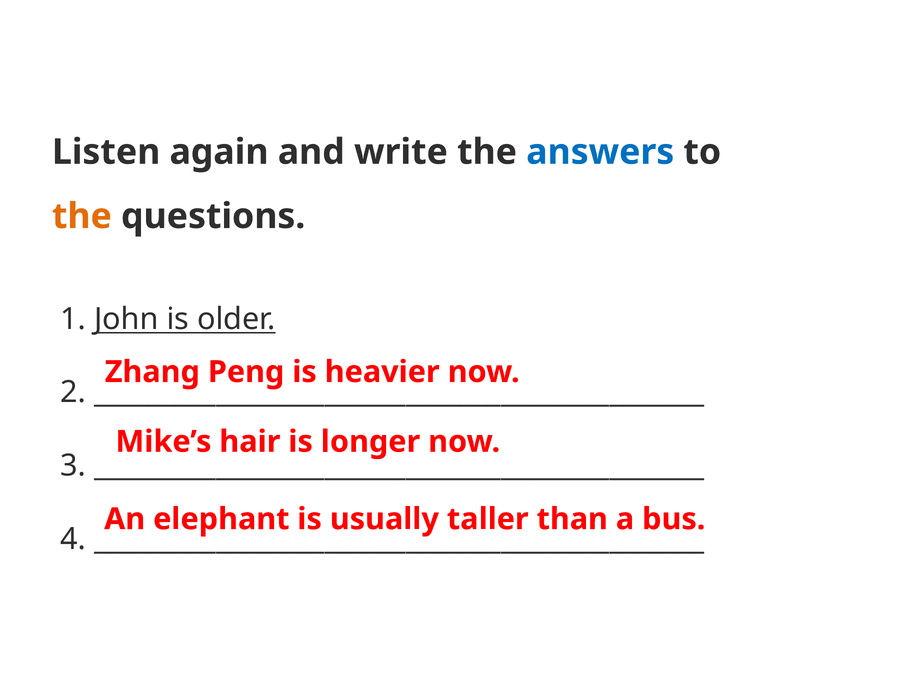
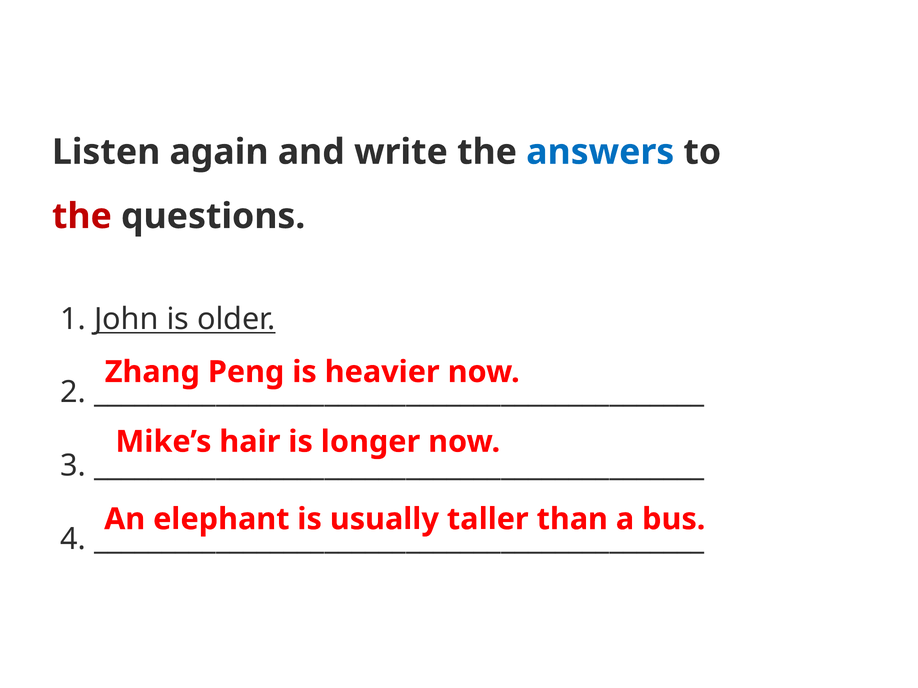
the colour: orange -> red (82, 216)
